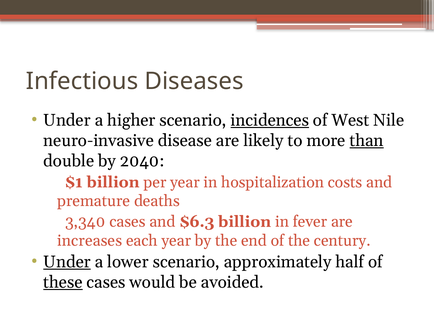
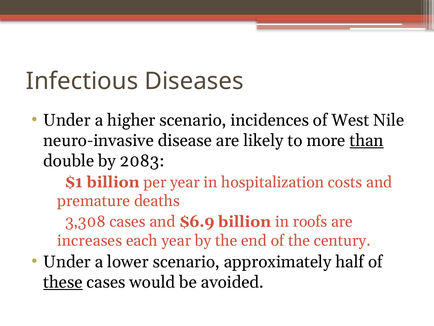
incidences underline: present -> none (270, 120)
2040: 2040 -> 2083 (142, 161)
3,340: 3,340 -> 3,308 (85, 221)
$6.3: $6.3 -> $6.9 (197, 221)
fever: fever -> roofs (310, 221)
Under underline: present -> none (67, 262)
